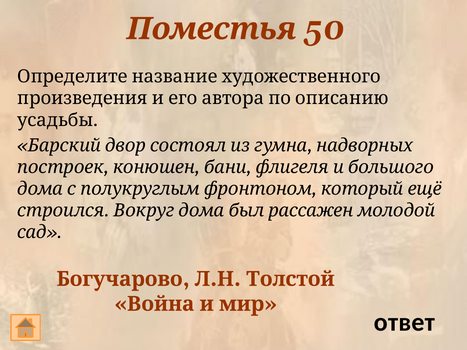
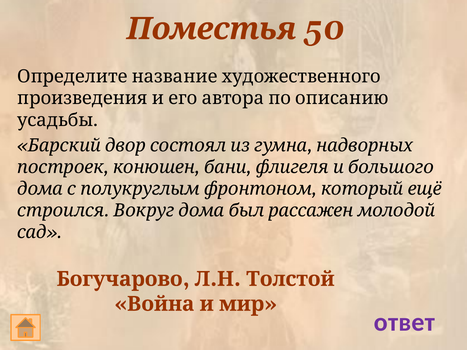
ответ colour: black -> purple (404, 323)
